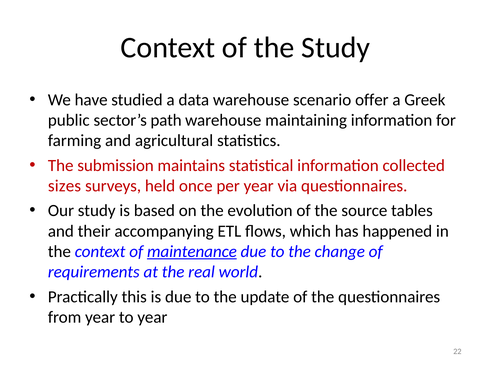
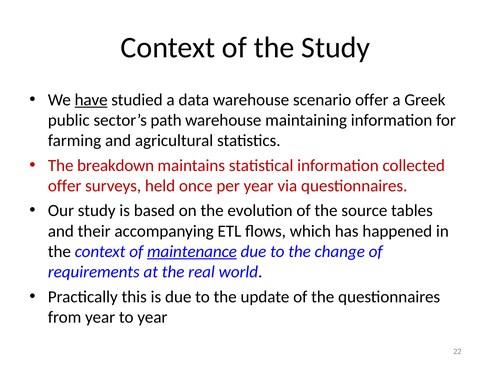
have underline: none -> present (91, 100)
submission: submission -> breakdown (116, 166)
sizes: sizes -> offer (65, 186)
